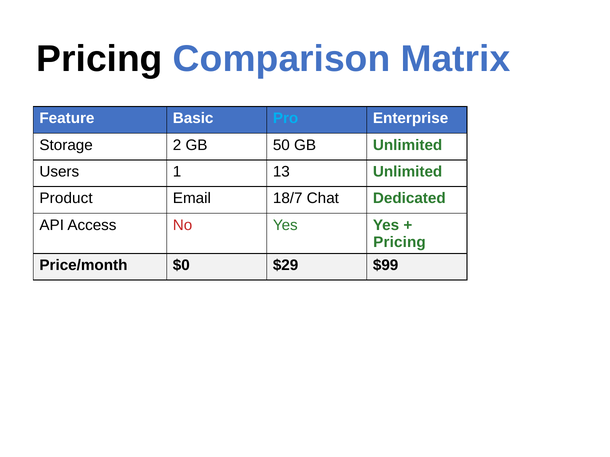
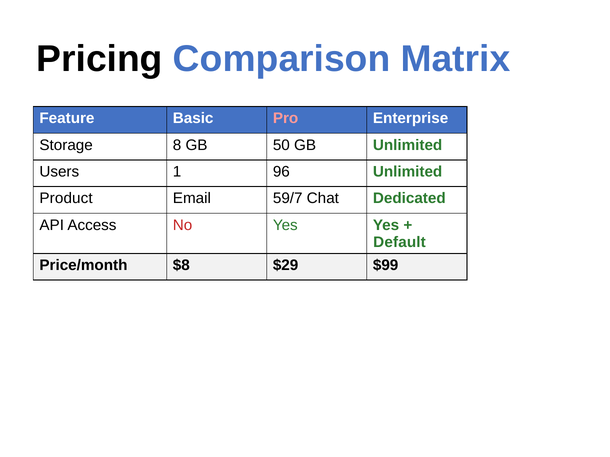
Pro colour: light blue -> pink (286, 119)
2: 2 -> 8 (177, 145)
13: 13 -> 96 (281, 172)
18/7: 18/7 -> 59/7 (288, 199)
Pricing: Pricing -> Default (400, 242)
$0: $0 -> $8 (181, 266)
